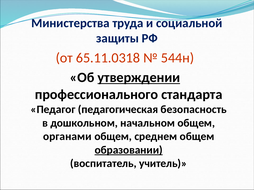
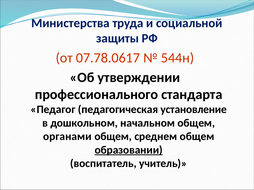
65.11.0318: 65.11.0318 -> 07.78.0617 (108, 58)
утверждении underline: present -> none (139, 78)
безопасность: безопасность -> установление (194, 110)
